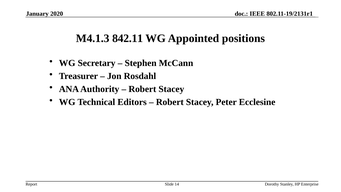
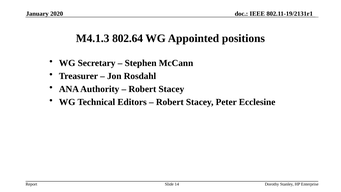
842.11: 842.11 -> 802.64 (128, 38)
